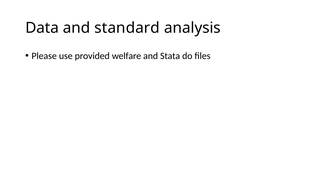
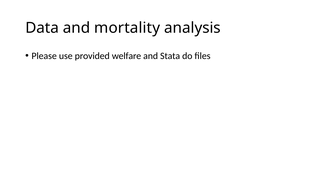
standard: standard -> mortality (127, 28)
